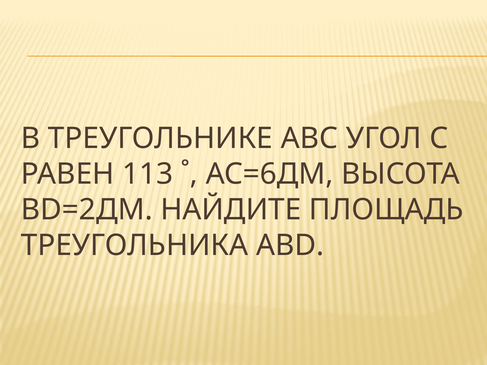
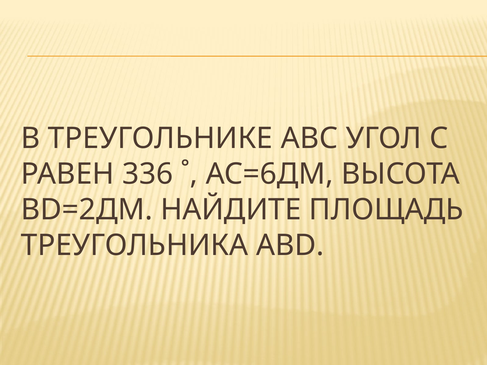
113: 113 -> 336 (148, 174)
